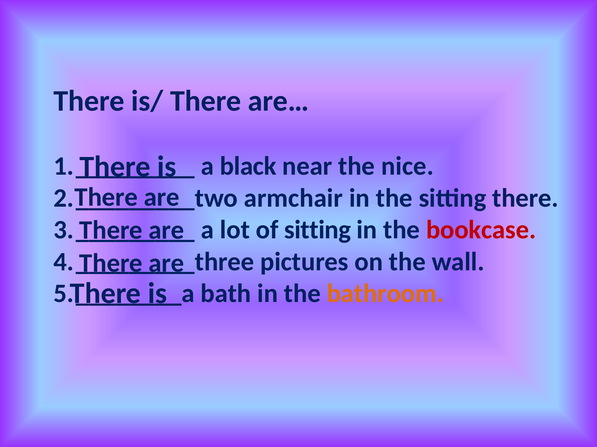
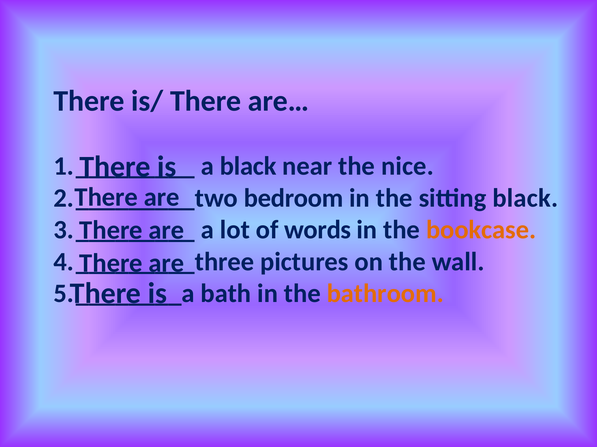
armchair: armchair -> bedroom (294, 198)
sitting there: there -> black (525, 198)
of sitting: sitting -> words (318, 230)
bookcase colour: red -> orange (481, 230)
